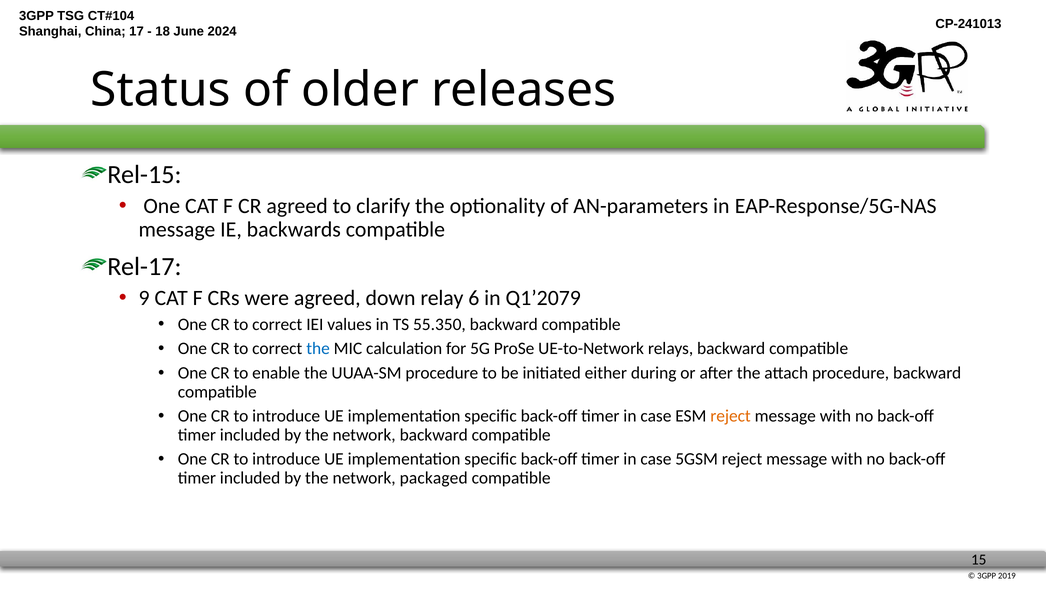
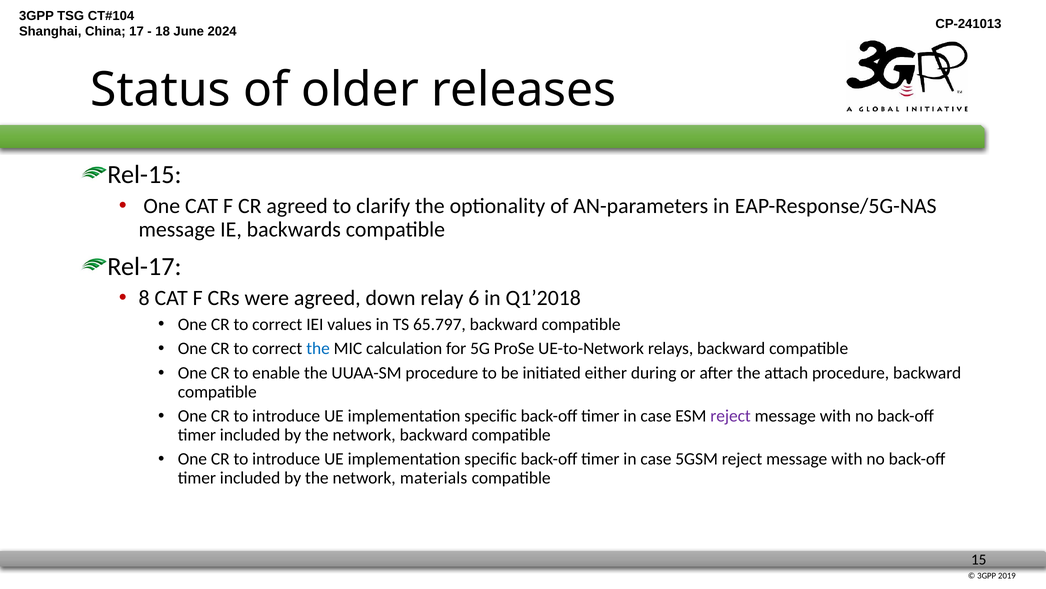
9: 9 -> 8 (144, 297)
Q1’2079: Q1’2079 -> Q1’2018 (543, 297)
55.350: 55.350 -> 65.797 (439, 324)
reject colour: orange -> purple (731, 416)
packaged: packaged -> materials (434, 478)
